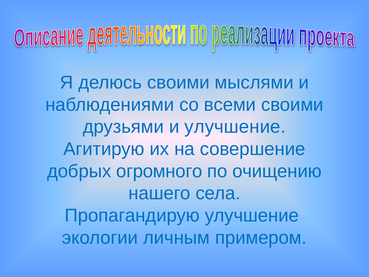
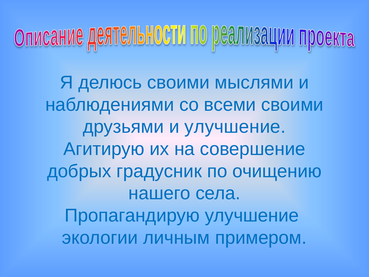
огромного: огромного -> градусник (159, 171)
